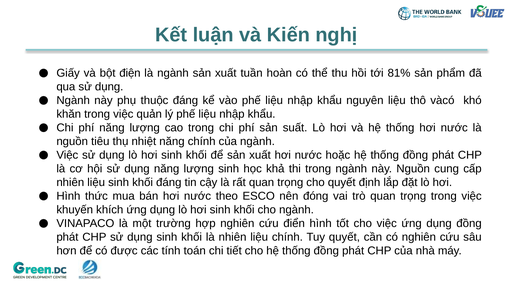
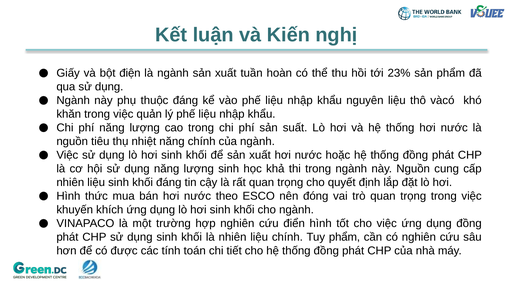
81%: 81% -> 23% (399, 73)
Tuy quyết: quyết -> phẩm (344, 237)
